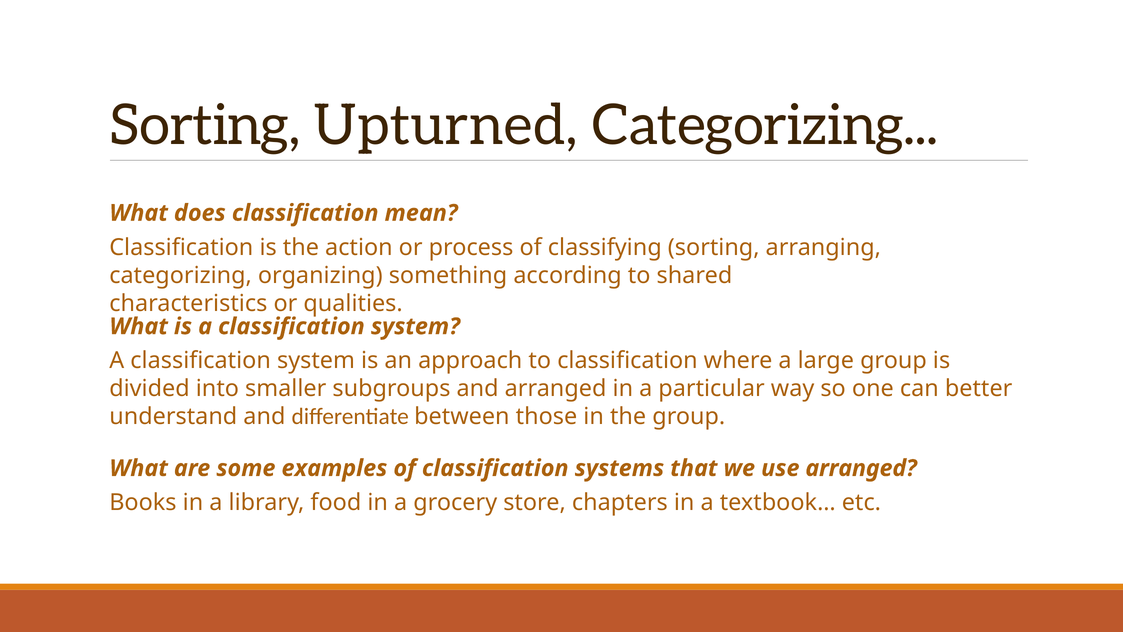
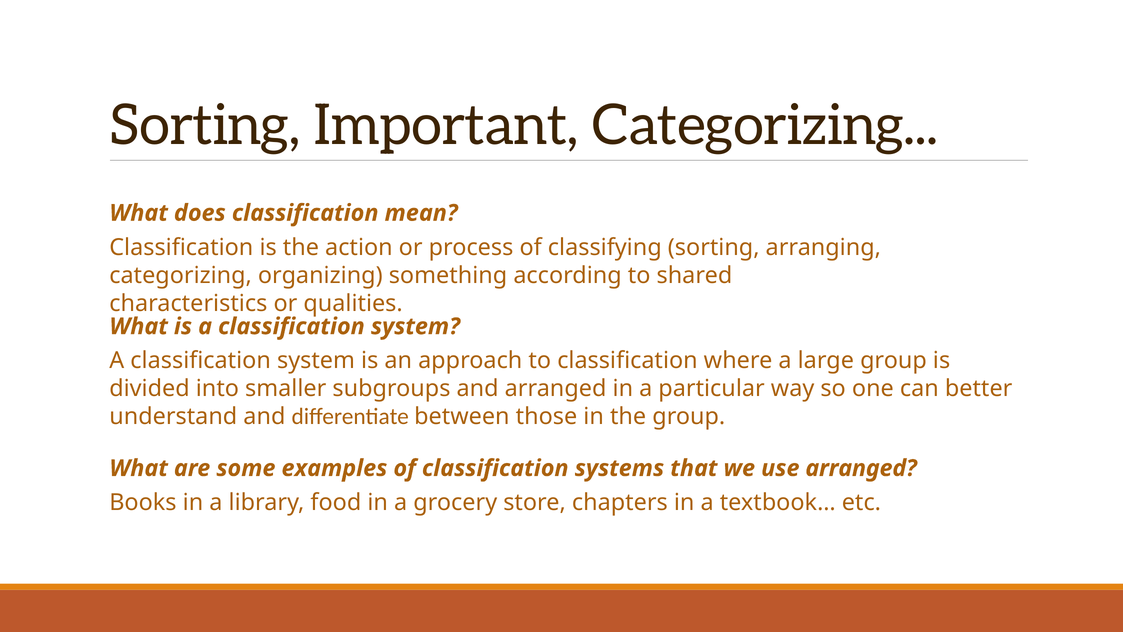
Upturned: Upturned -> Important (446, 126)
